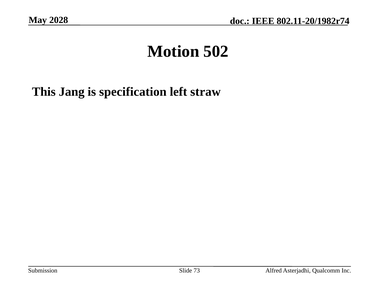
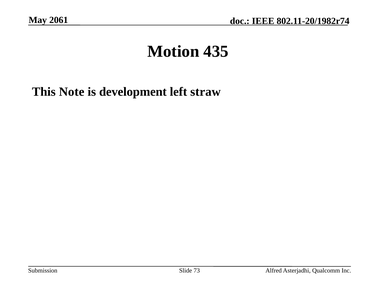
2028: 2028 -> 2061 (59, 20)
502: 502 -> 435 (216, 51)
Jang: Jang -> Note (72, 92)
specification: specification -> development (133, 92)
